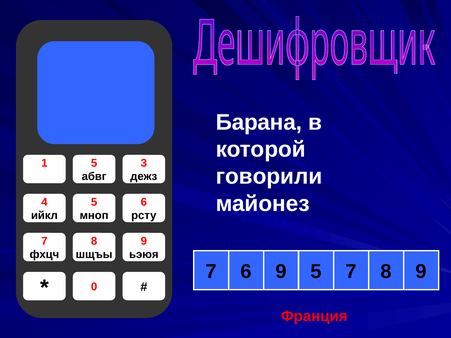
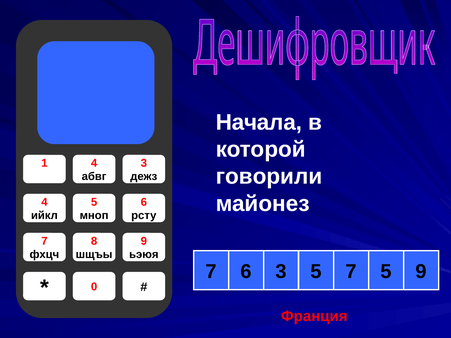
Барана: Барана -> Начала (259, 123)
1 5: 5 -> 4 (94, 163)
6 9: 9 -> 3 (281, 272)
7 8: 8 -> 5 (386, 272)
